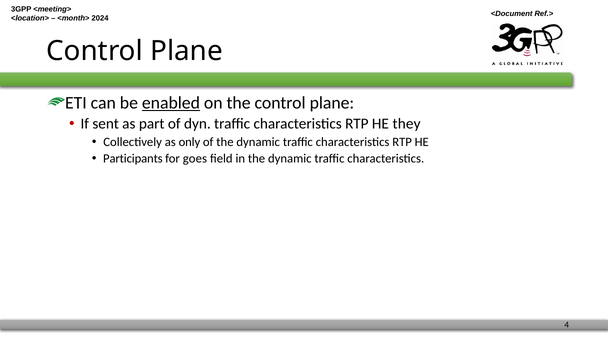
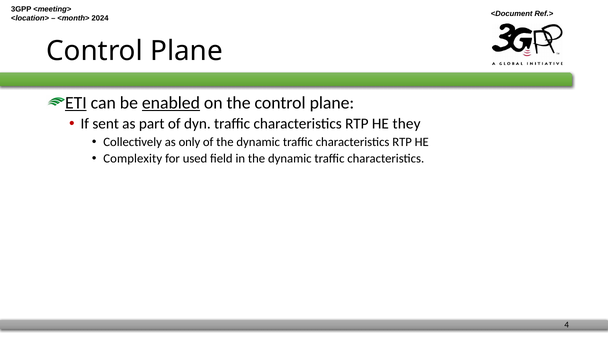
ETI underline: none -> present (76, 103)
Participants: Participants -> Complexity (133, 159)
goes: goes -> used (195, 159)
